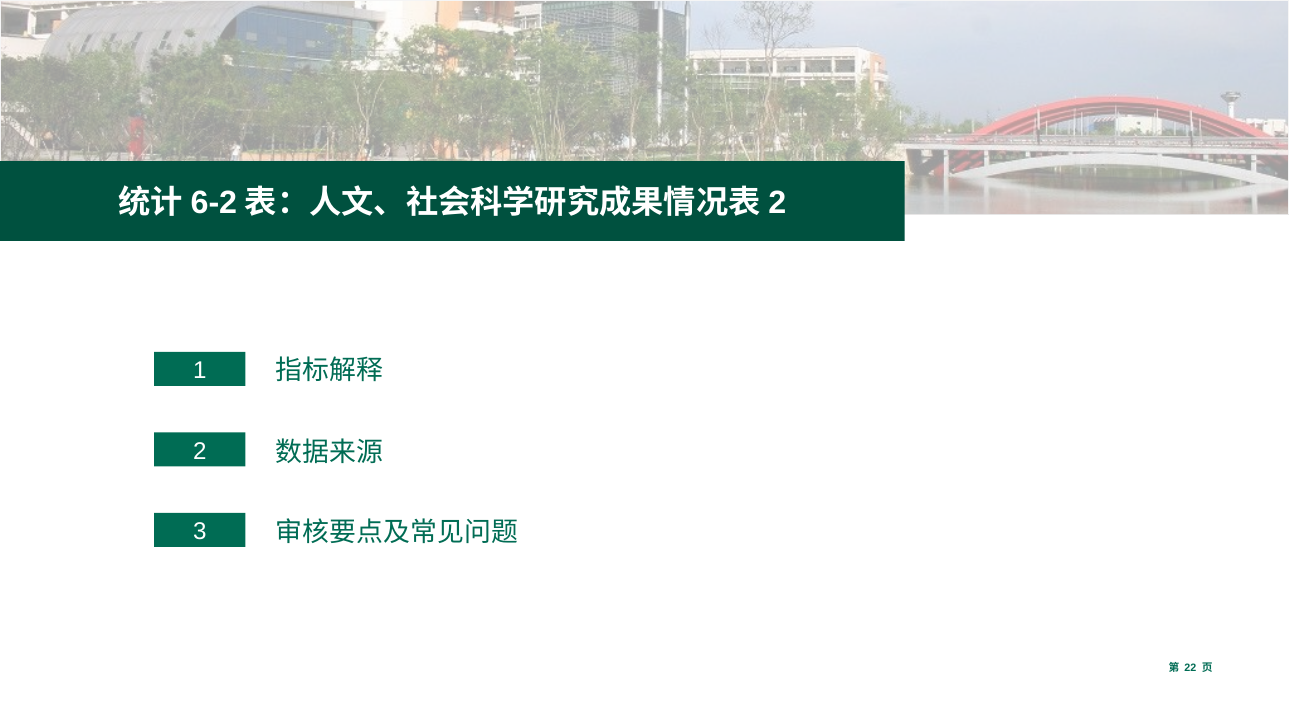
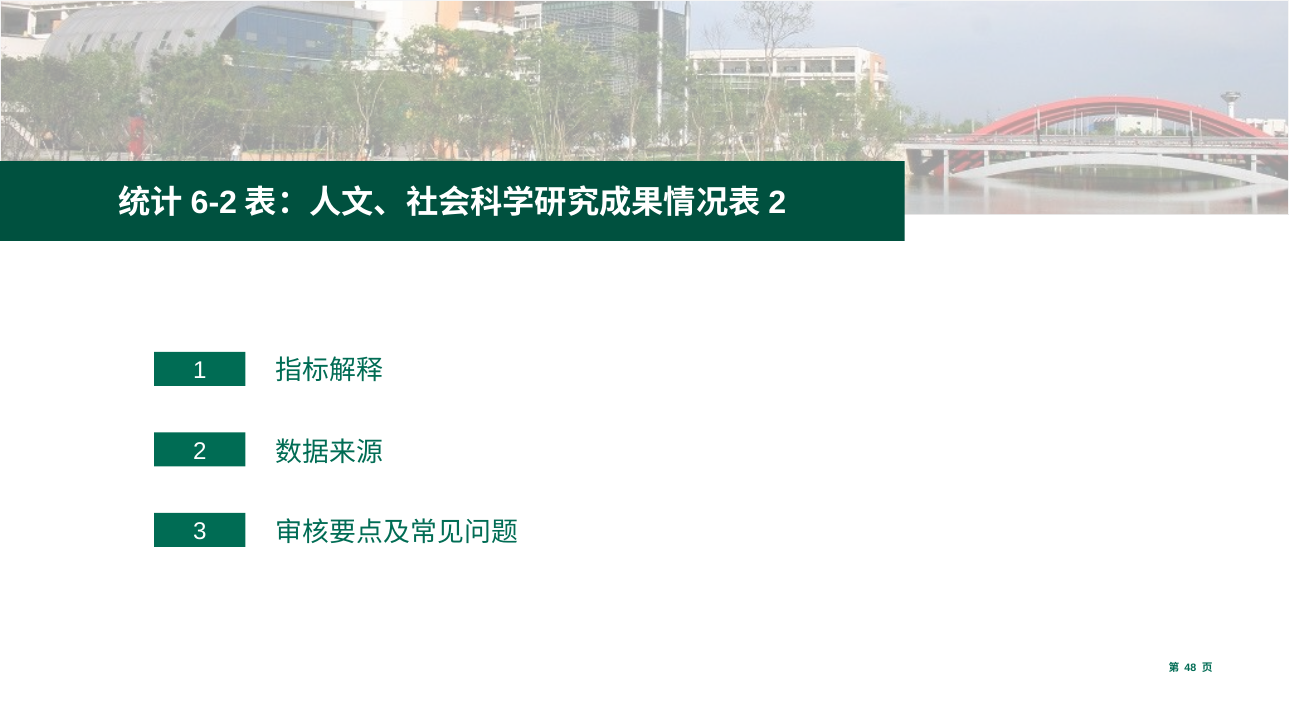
22: 22 -> 48 (1190, 668)
